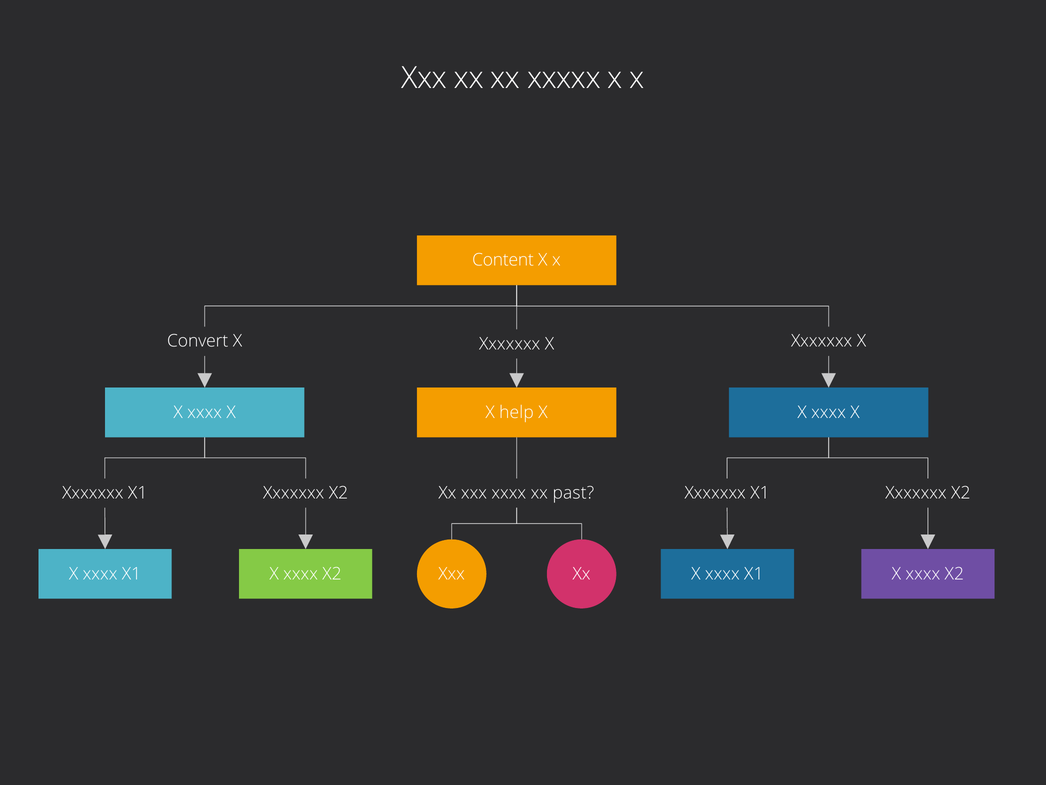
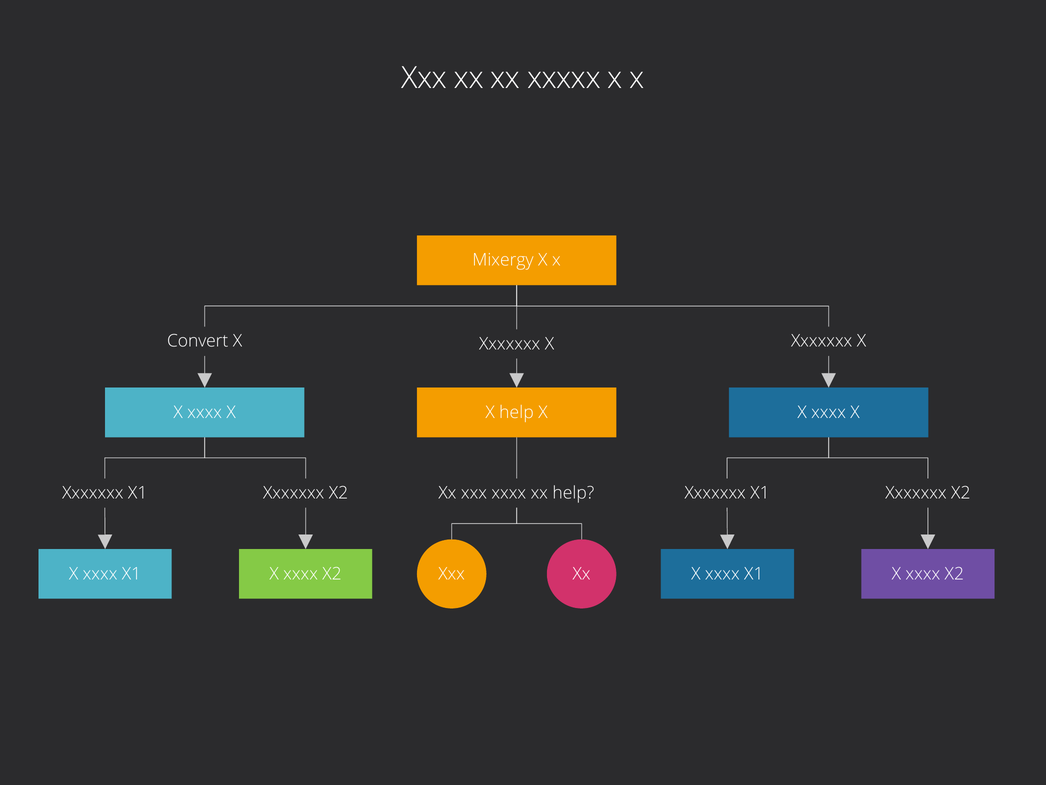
Content: Content -> Mixergy (503, 260)
xx past: past -> help (573, 493)
